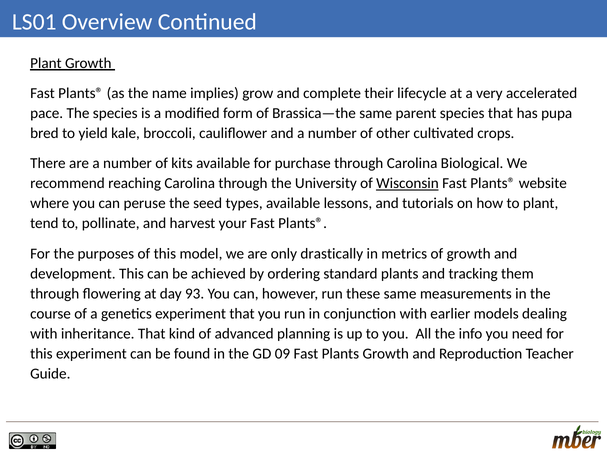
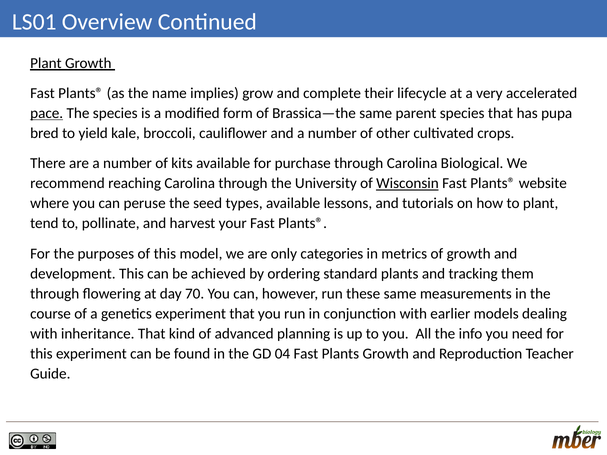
pace underline: none -> present (47, 113)
drastically: drastically -> categories (332, 254)
93: 93 -> 70 (195, 294)
09: 09 -> 04 (282, 354)
